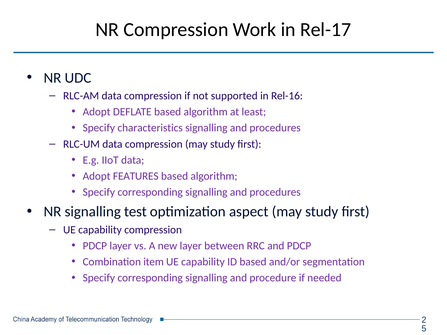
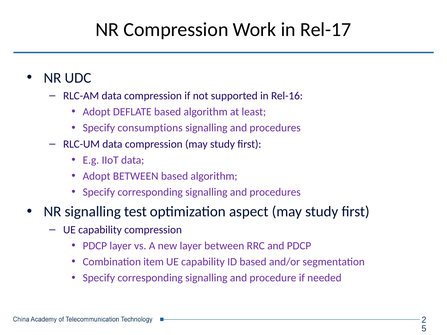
characteristics: characteristics -> consumptions (150, 128)
Adopt FEATURES: FEATURES -> BETWEEN (136, 176)
